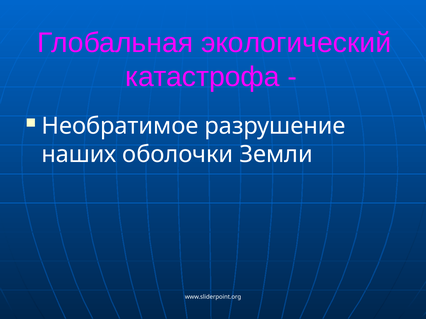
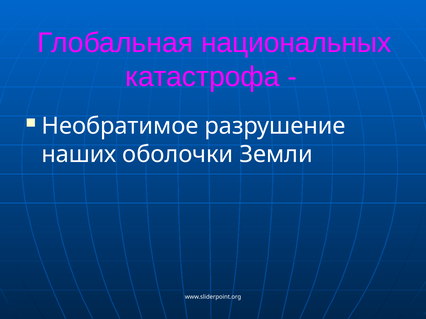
экологический: экологический -> национальных (296, 43)
